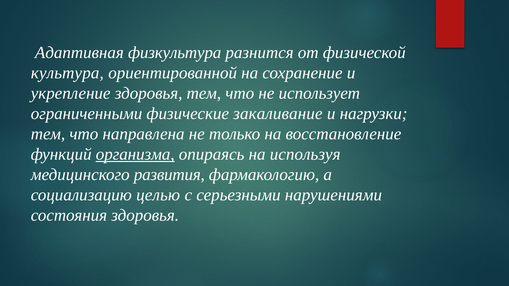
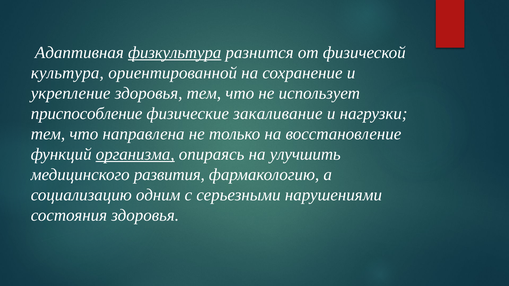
физкультура underline: none -> present (175, 53)
ограниченными: ограниченными -> приспособление (87, 114)
используя: используя -> улучшить (305, 154)
целью: целью -> одним (158, 195)
